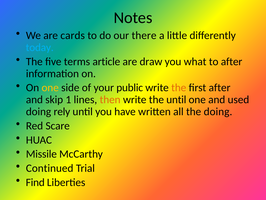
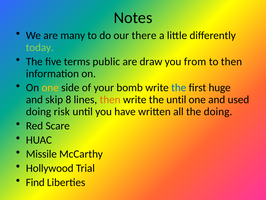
cards: cards -> many (73, 35)
today colour: light blue -> light green (40, 47)
article: article -> public (106, 61)
what: what -> from (195, 61)
to after: after -> then (231, 61)
public: public -> bomb (130, 87)
the colour: orange -> blue (179, 87)
first after: after -> huge (220, 87)
1: 1 -> 8 (68, 99)
rely: rely -> risk (62, 111)
Continued: Continued -> Hollywood (50, 168)
